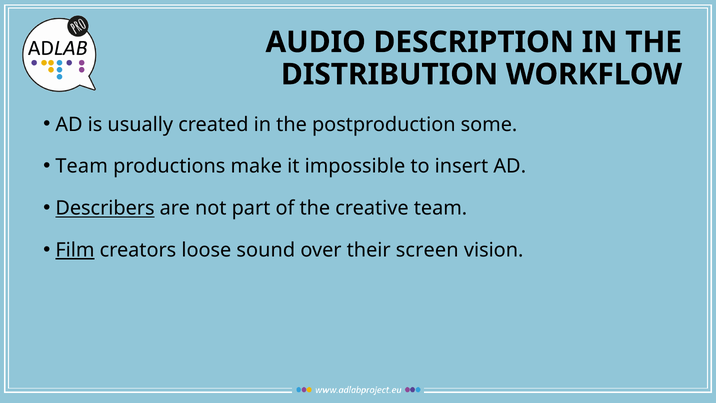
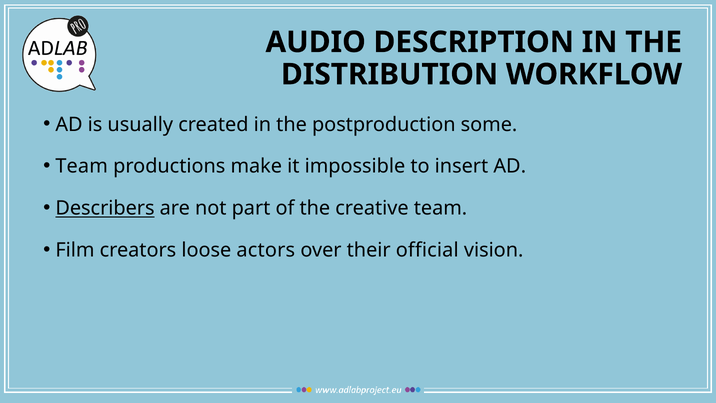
Film underline: present -> none (75, 250)
sound: sound -> actors (266, 250)
screen: screen -> official (427, 250)
